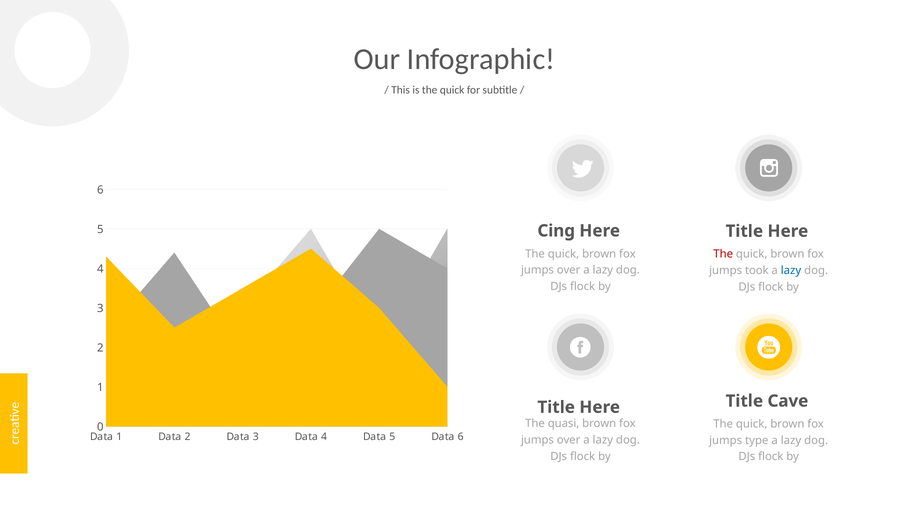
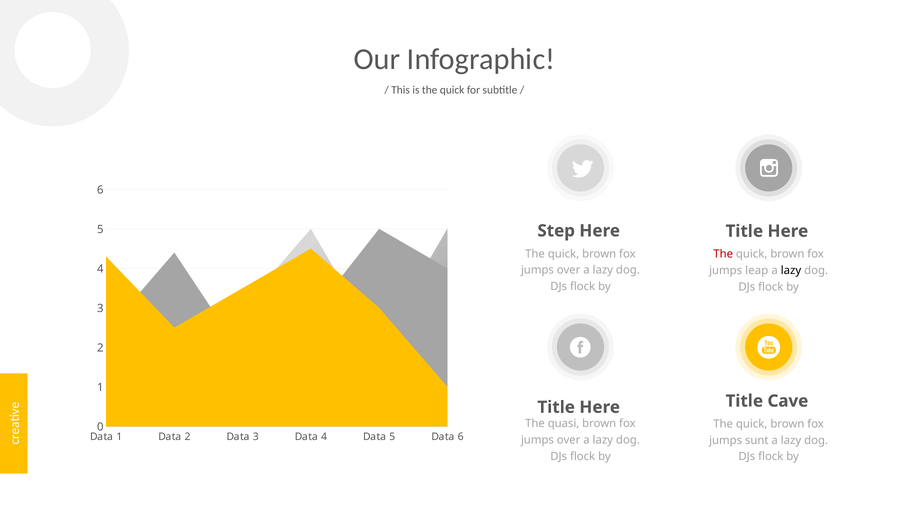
Cing: Cing -> Step (556, 231)
took: took -> leap (757, 271)
lazy colour: blue -> black (791, 271)
type: type -> sunt (757, 441)
